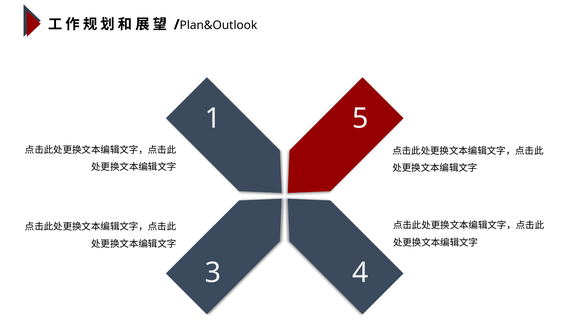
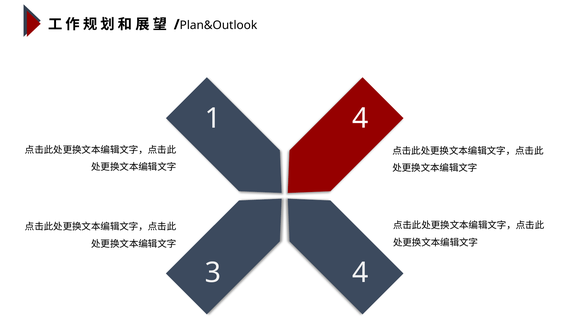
1 5: 5 -> 4 (360, 119)
